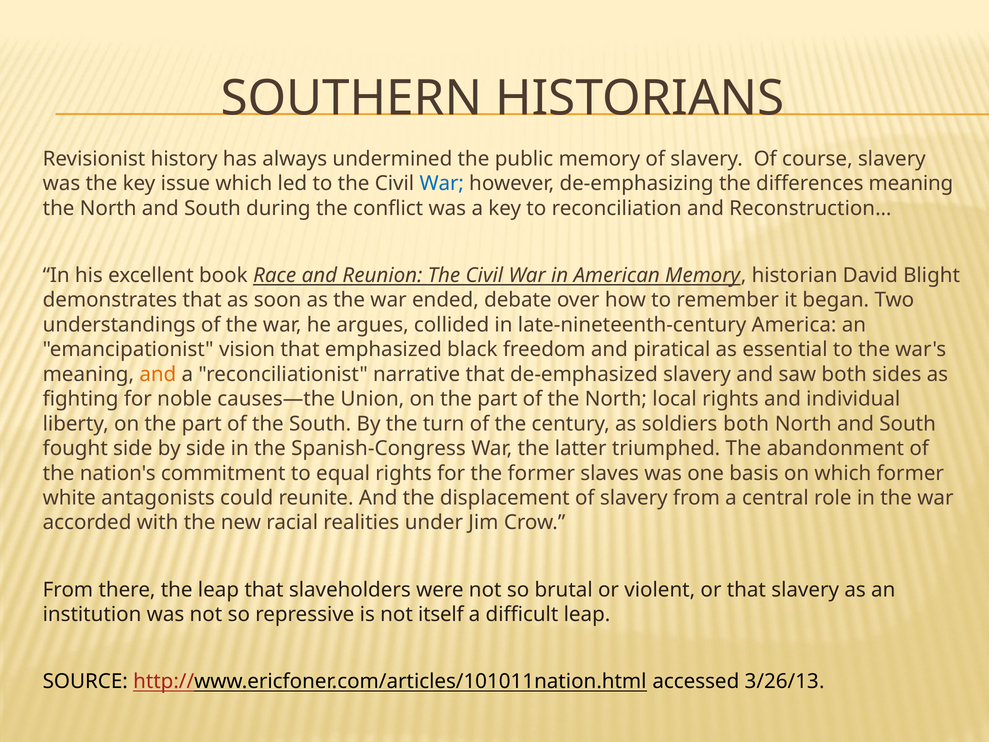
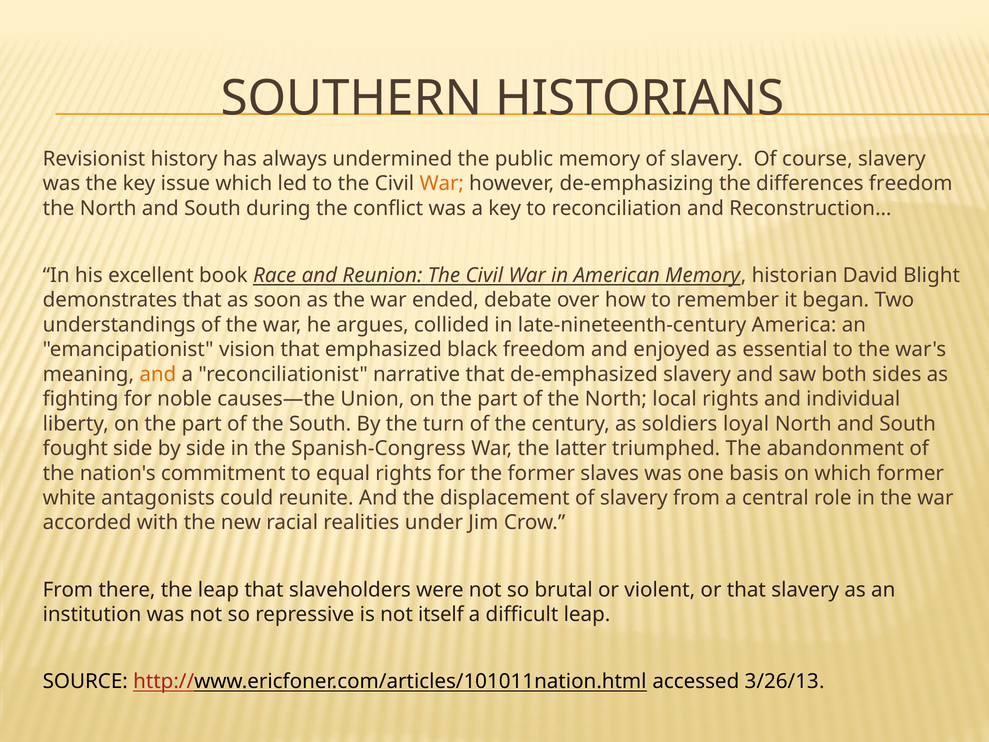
War colour: blue -> orange (442, 183)
differences meaning: meaning -> freedom (911, 183)
piratical: piratical -> enjoyed (672, 349)
soldiers both: both -> loyal (746, 424)
